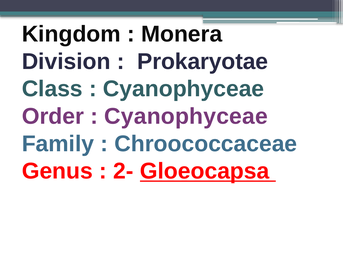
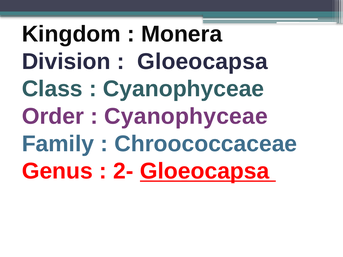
Prokaryotae: Prokaryotae -> Gloeocapsa (203, 62)
